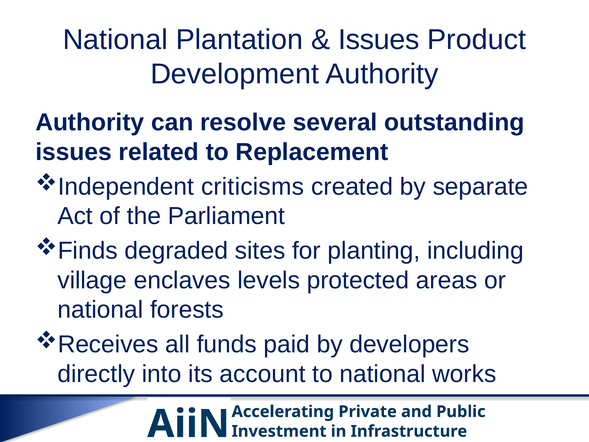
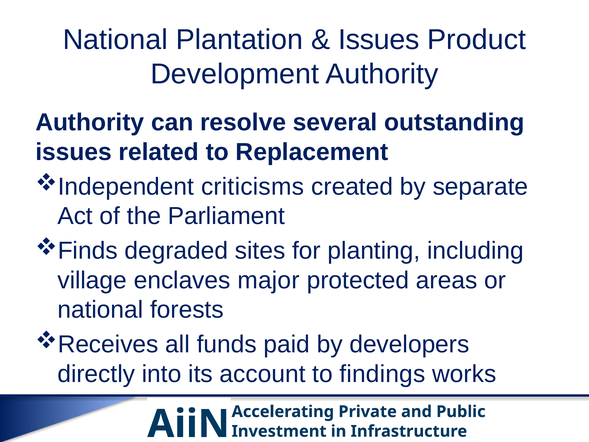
levels: levels -> major (269, 280)
to national: national -> findings (382, 374)
